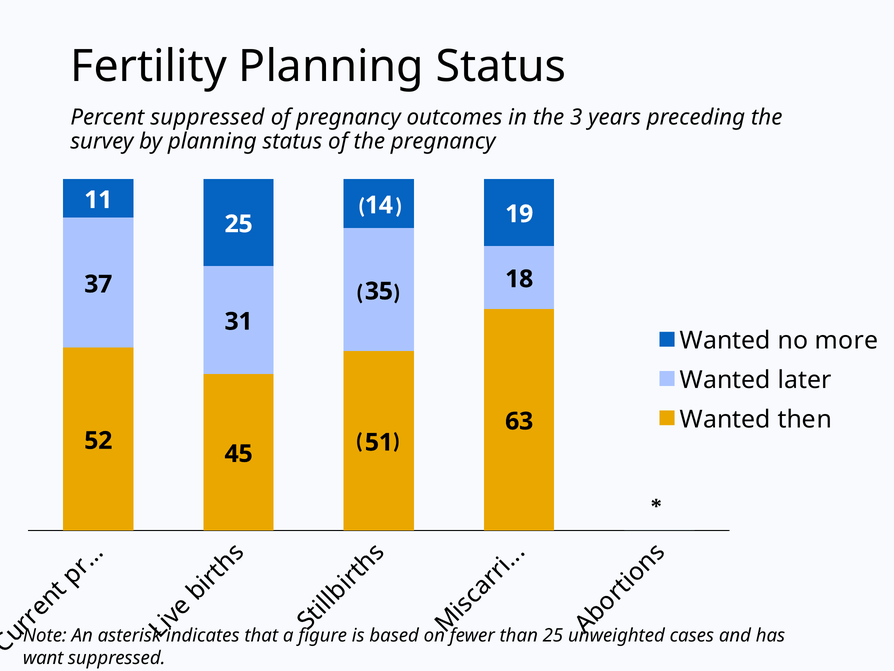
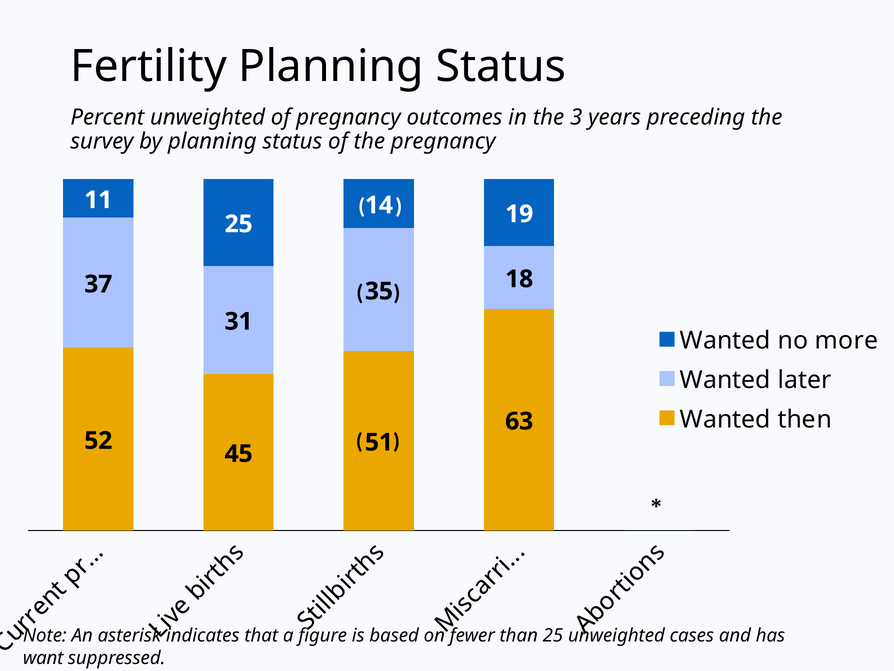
Percent suppressed: suppressed -> unweighted (208, 117)
